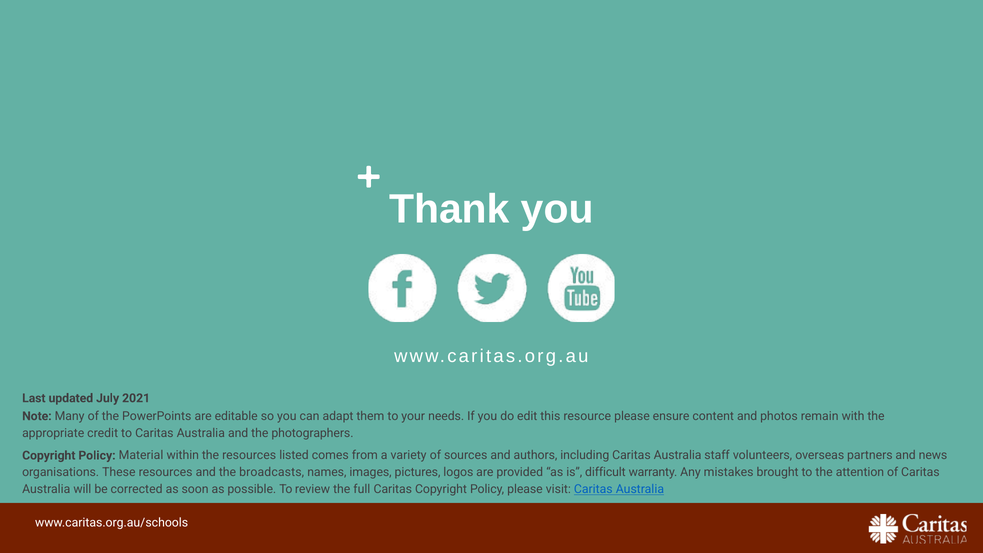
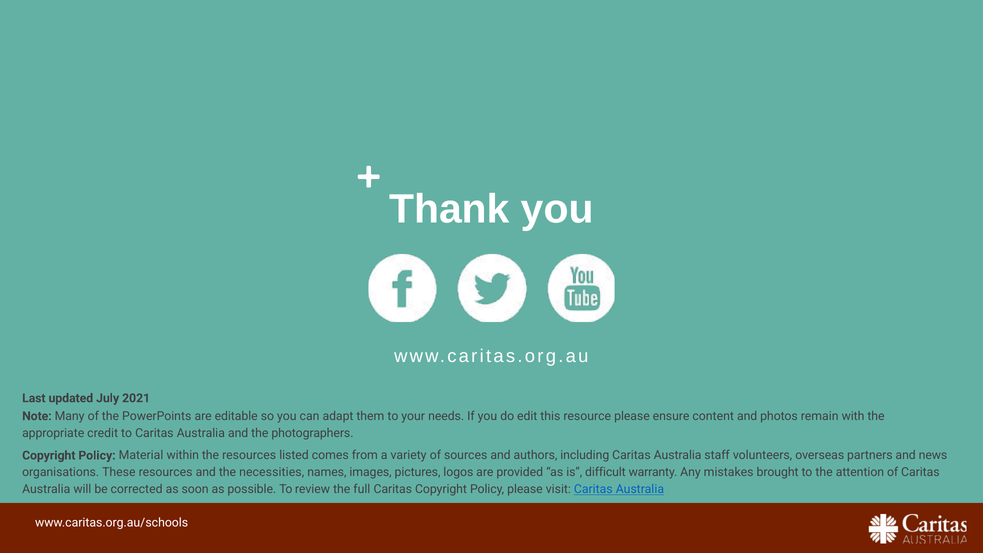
broadcasts: broadcasts -> necessities (272, 472)
